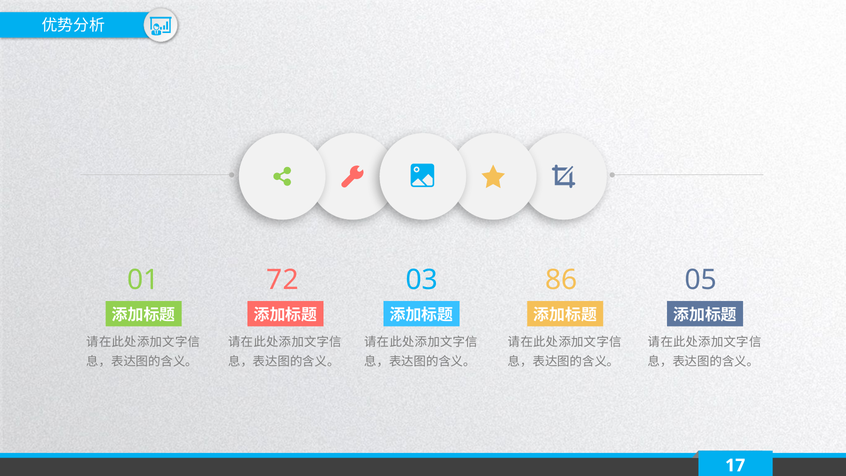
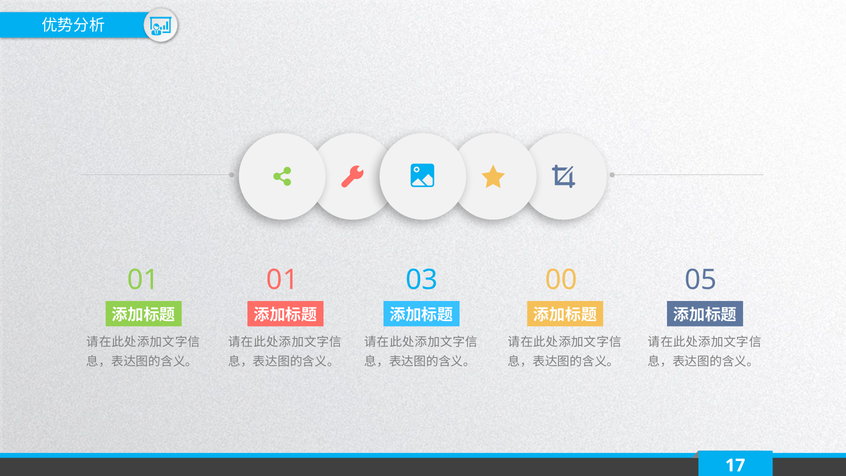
01 72: 72 -> 01 (283, 280)
86: 86 -> 00 (561, 280)
